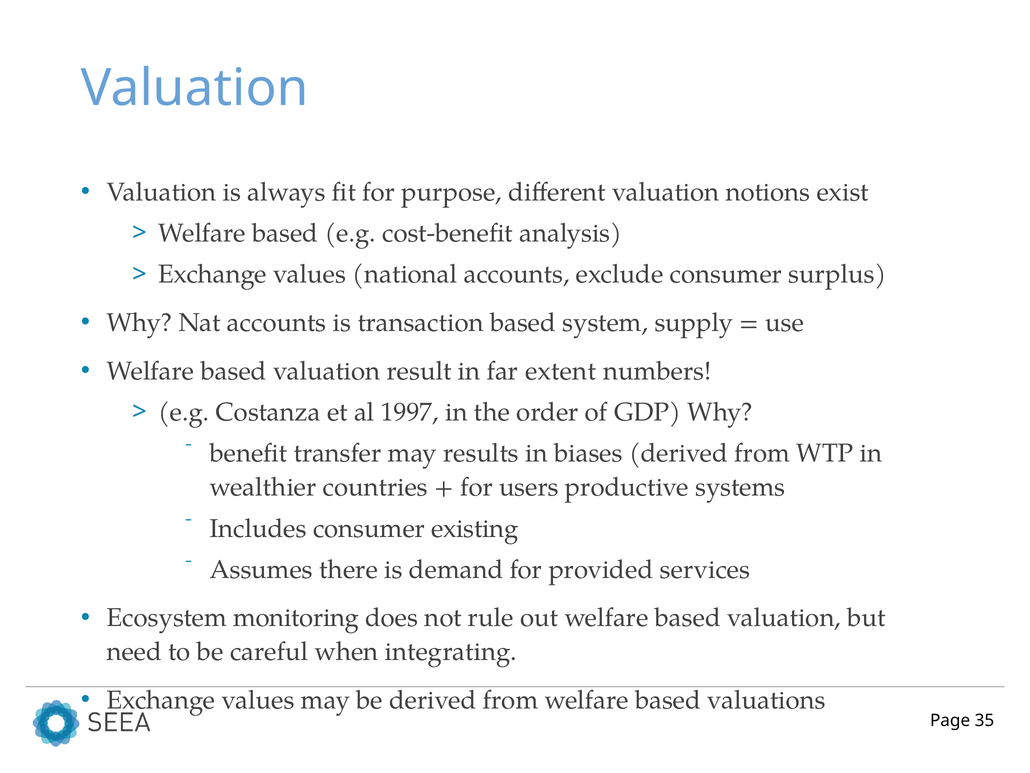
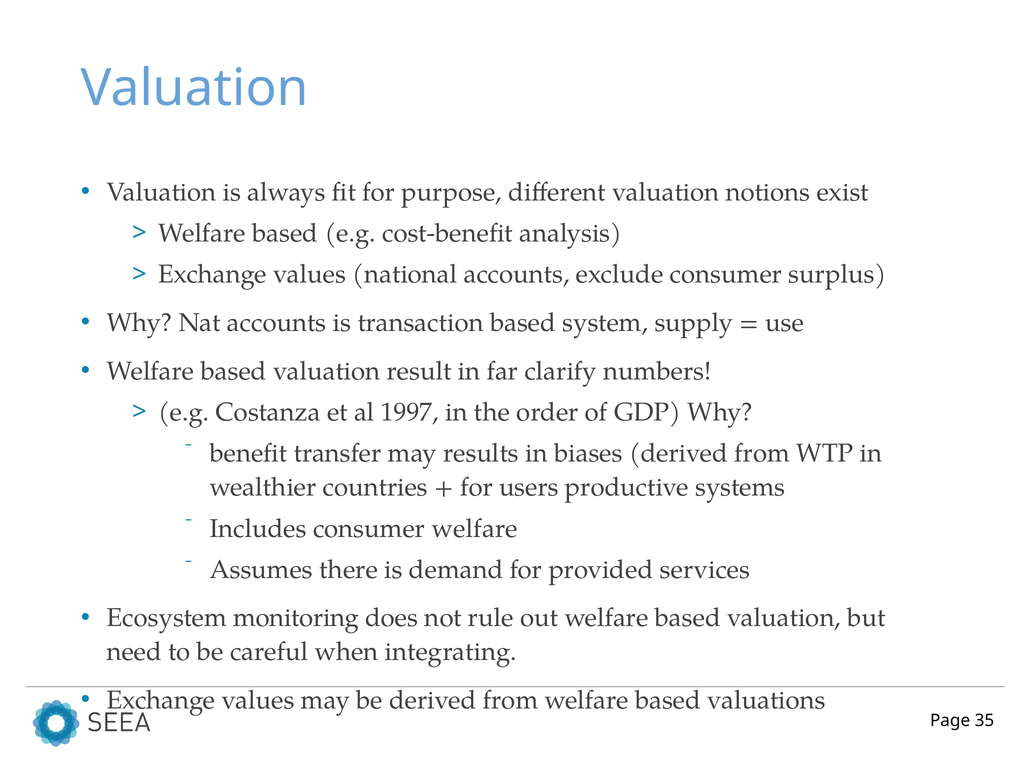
extent: extent -> clarify (561, 371)
consumer existing: existing -> welfare (475, 528)
